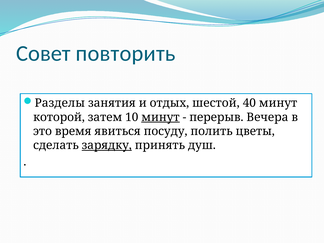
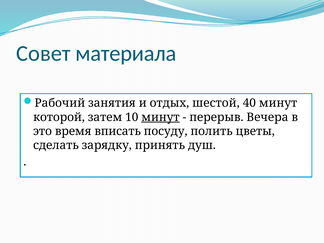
повторить: повторить -> материала (126, 54)
Разделы: Разделы -> Рабочий (60, 103)
явиться: явиться -> вписать (118, 131)
зарядку underline: present -> none (107, 145)
